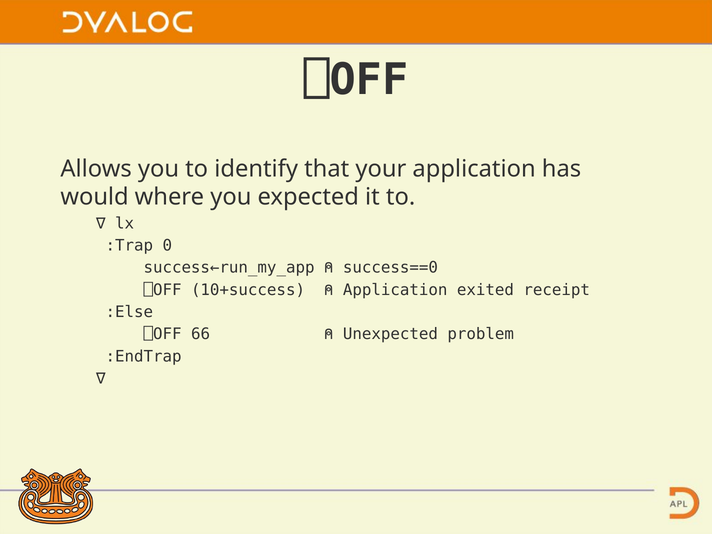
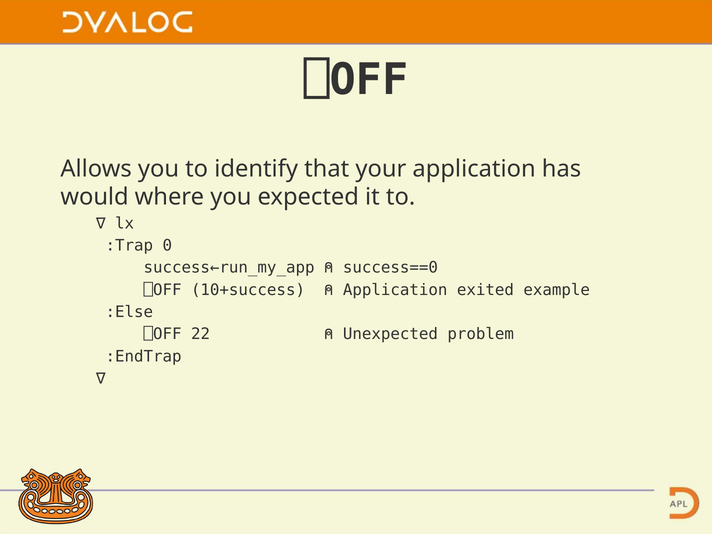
receipt: receipt -> example (557, 290)
66: 66 -> 22 (201, 334)
